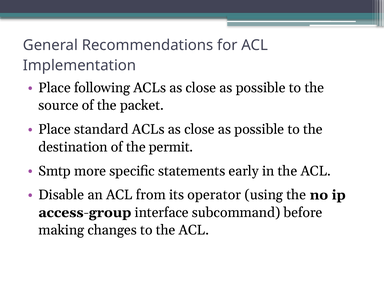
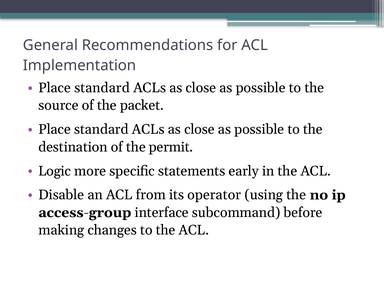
following: following -> standard (102, 88)
Smtp: Smtp -> Logic (55, 171)
